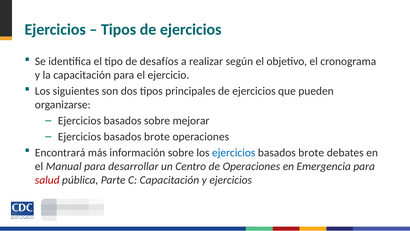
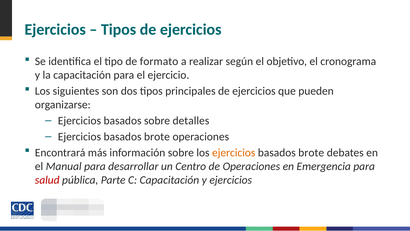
desafíos: desafíos -> formato (159, 61)
mejorar: mejorar -> detalles (191, 121)
ejercicios colour: blue -> orange (234, 152)
